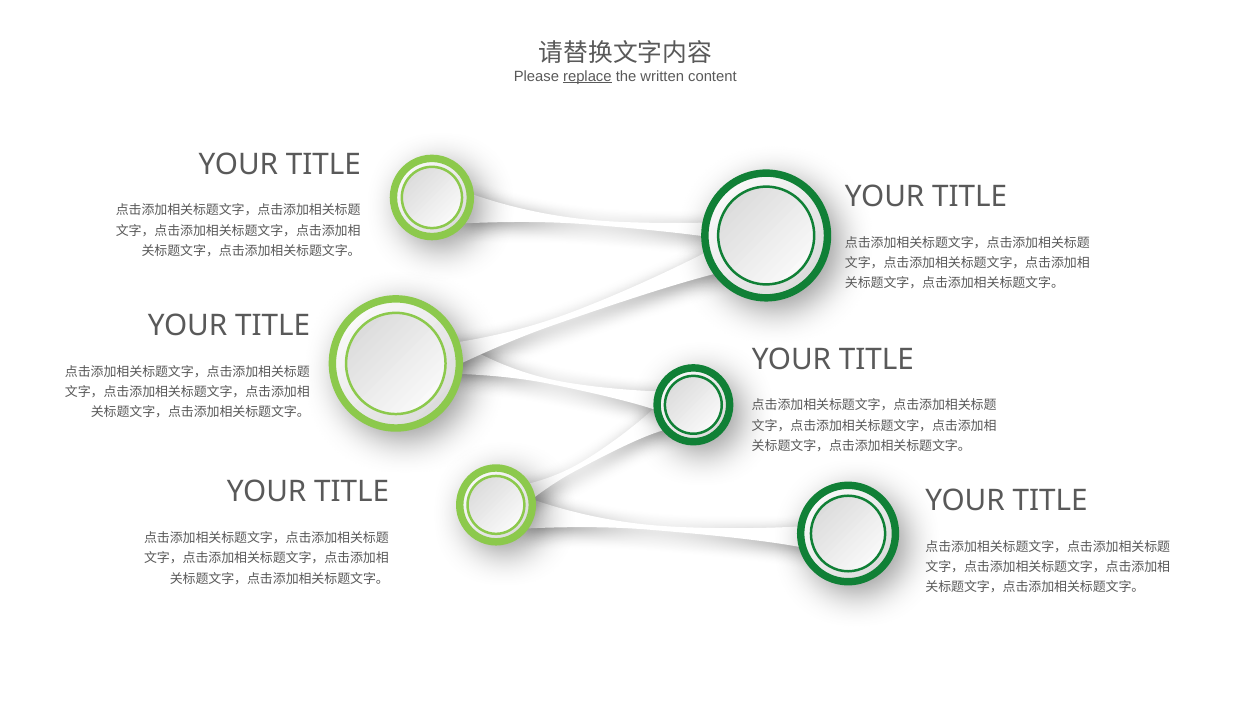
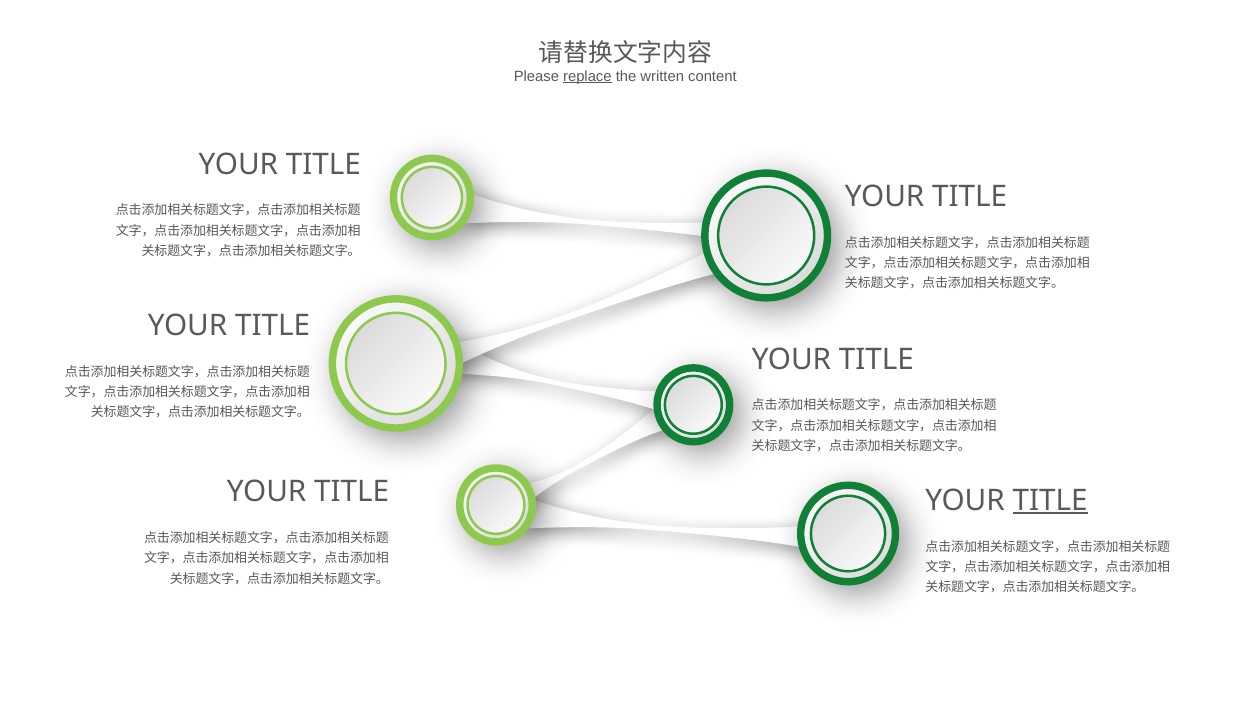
TITLE underline: none -> present (1050, 500)
